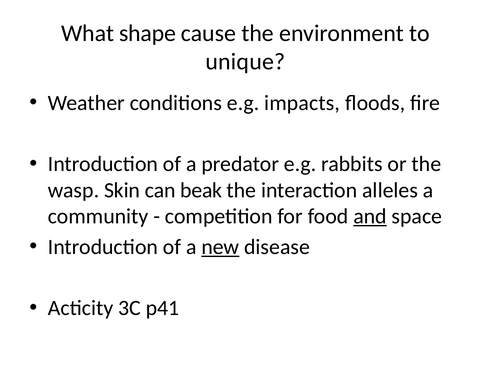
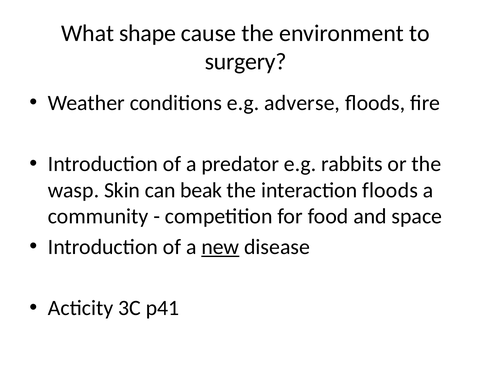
unique: unique -> surgery (246, 62)
impacts: impacts -> adverse (302, 103)
interaction alleles: alleles -> floods (390, 190)
and underline: present -> none (370, 217)
